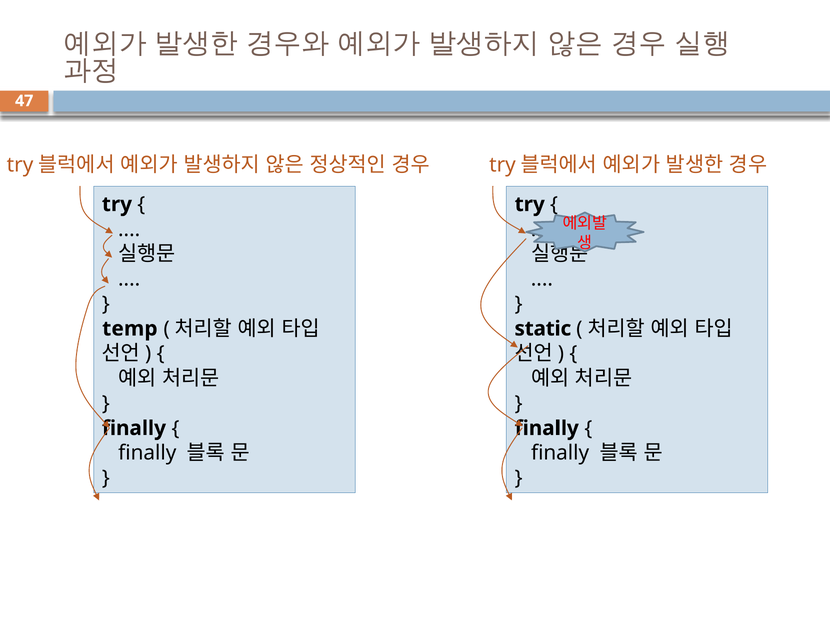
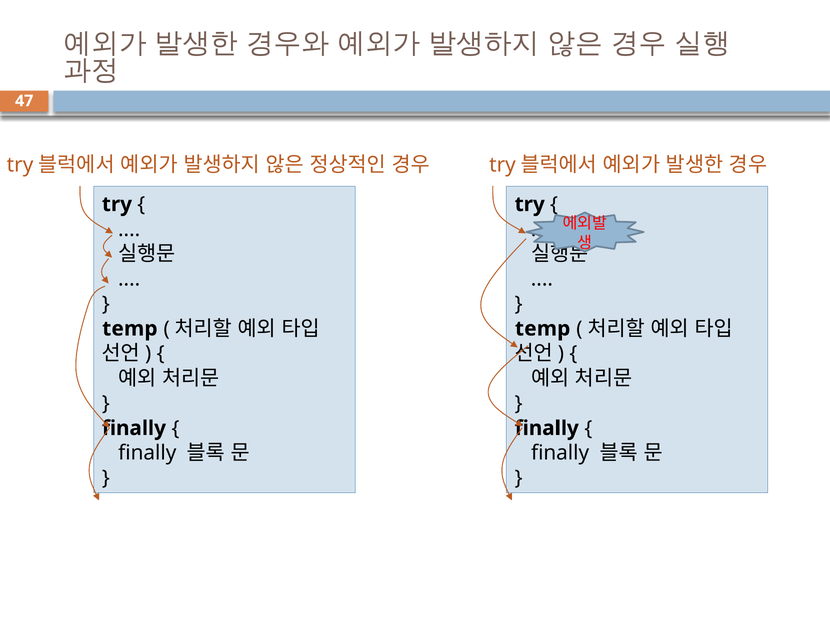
static: static -> temp (543, 329)
